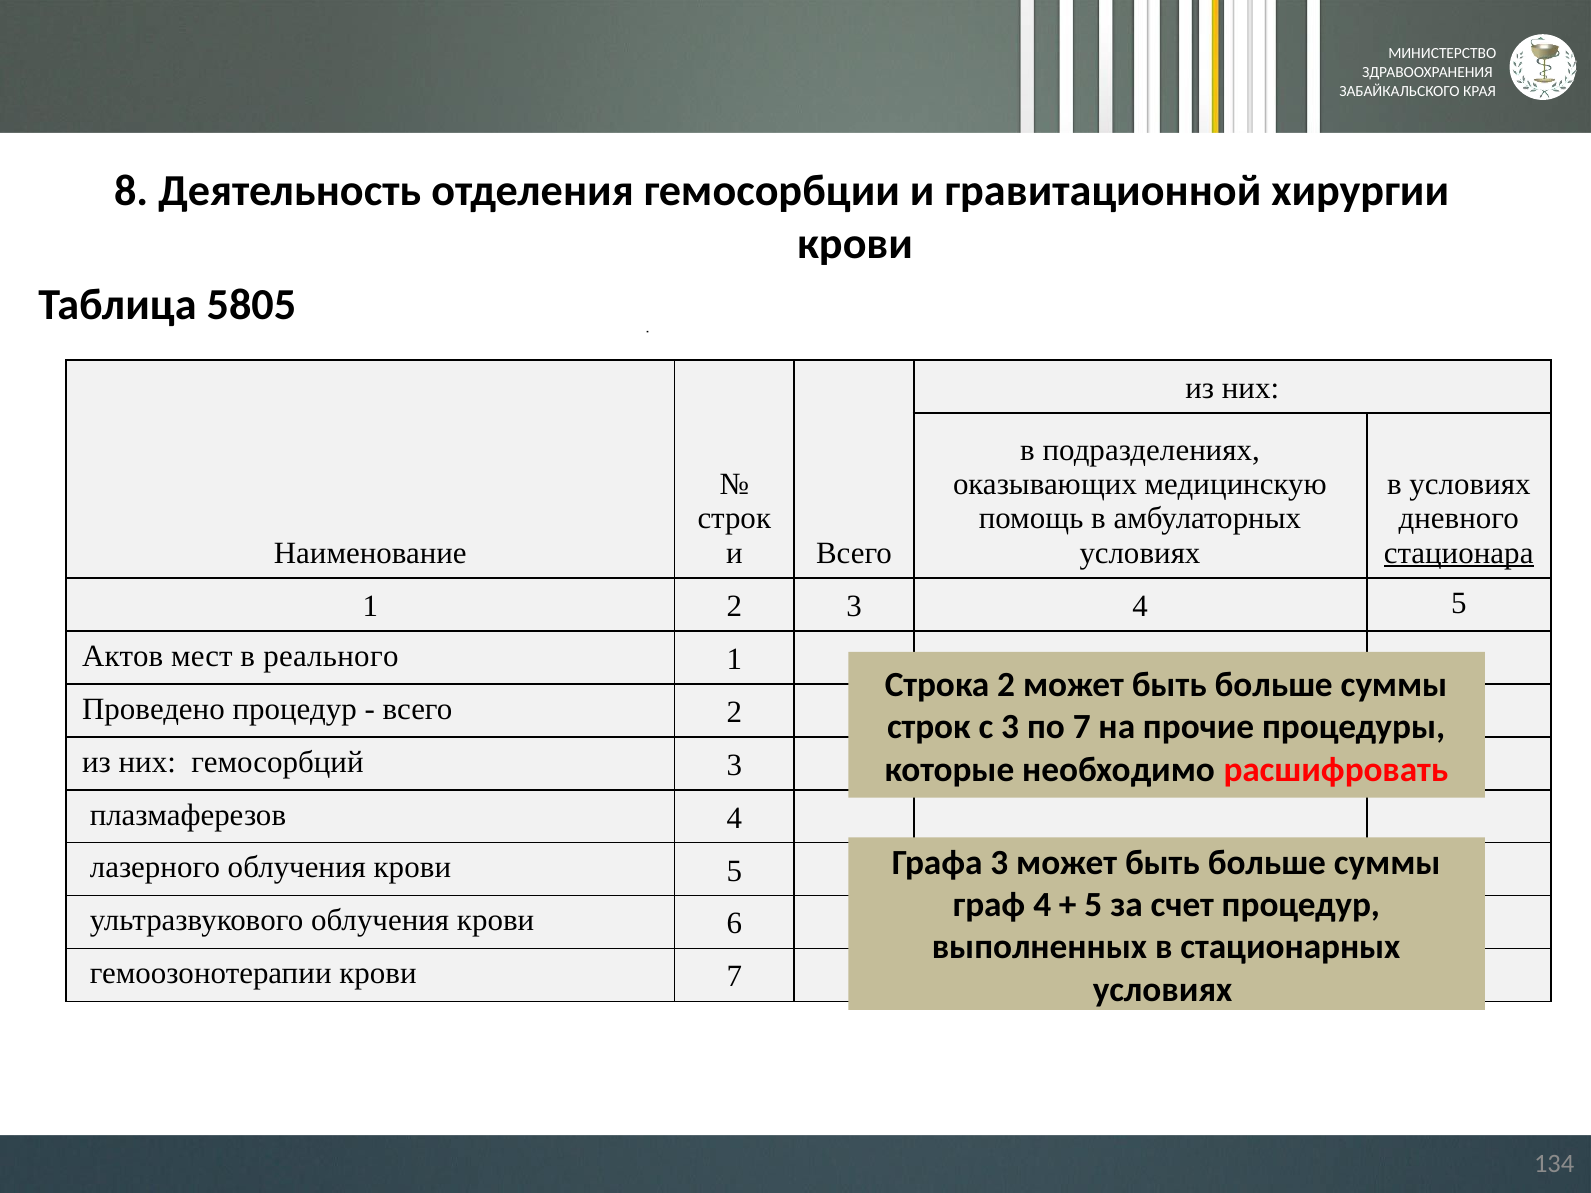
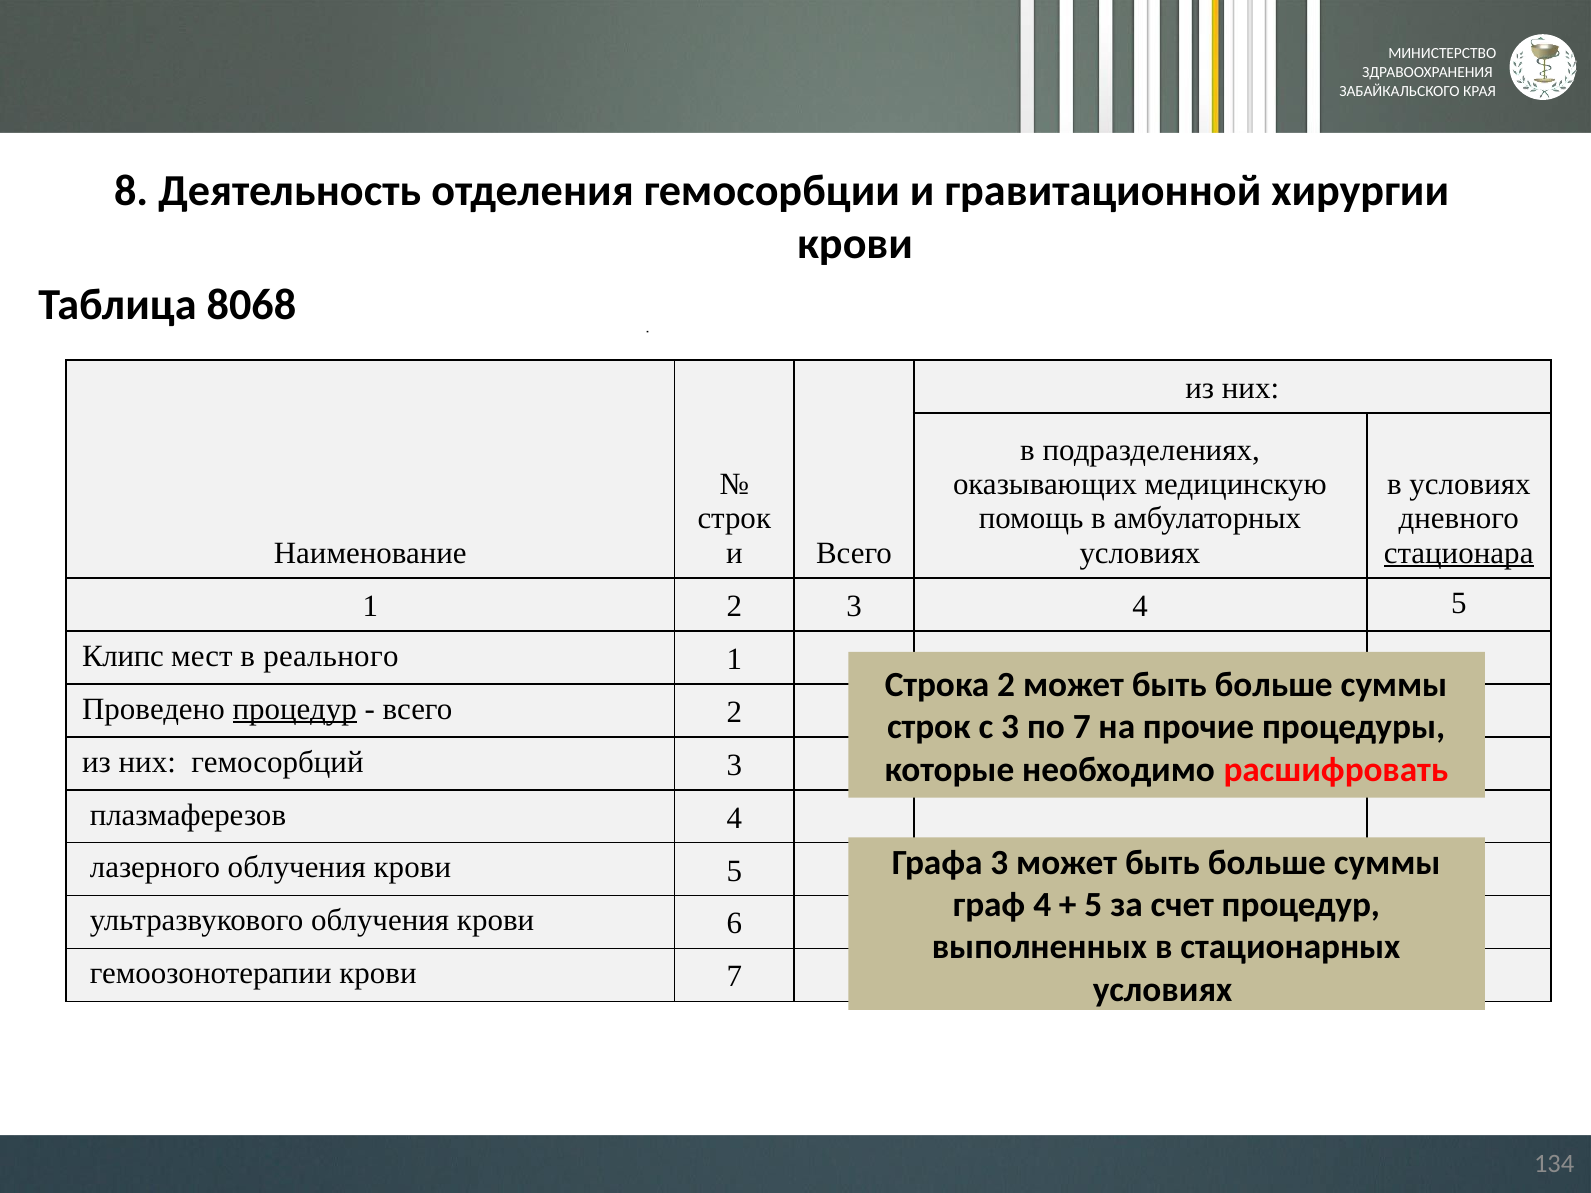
5805: 5805 -> 8068 (251, 305)
Актов: Актов -> Клипс (123, 656)
процедур underline: none -> present (295, 709)
